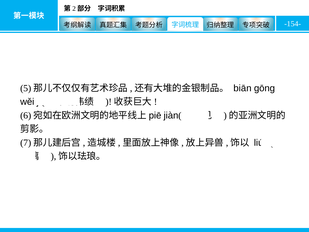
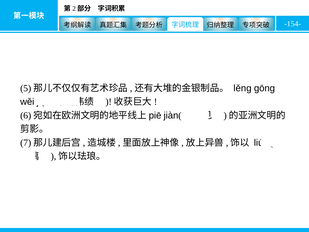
biān: biān -> lěng (242, 88)
